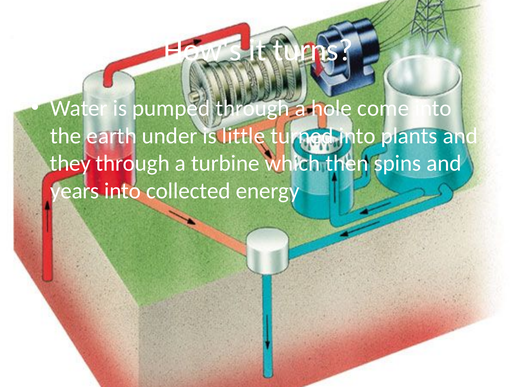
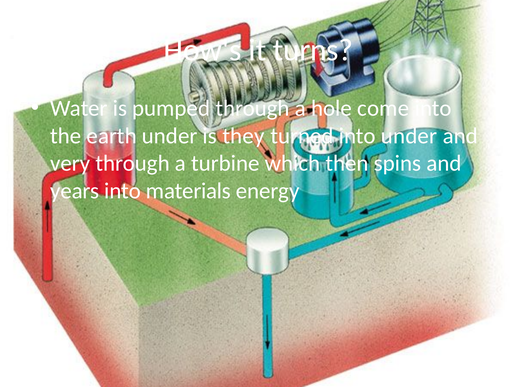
little: little -> they (243, 136)
into plants: plants -> under (409, 136)
they: they -> very (70, 163)
collected: collected -> materials (188, 191)
